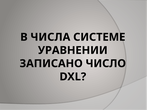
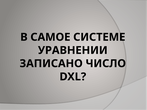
ЧИСЛА: ЧИСЛА -> САМОЕ (50, 37)
